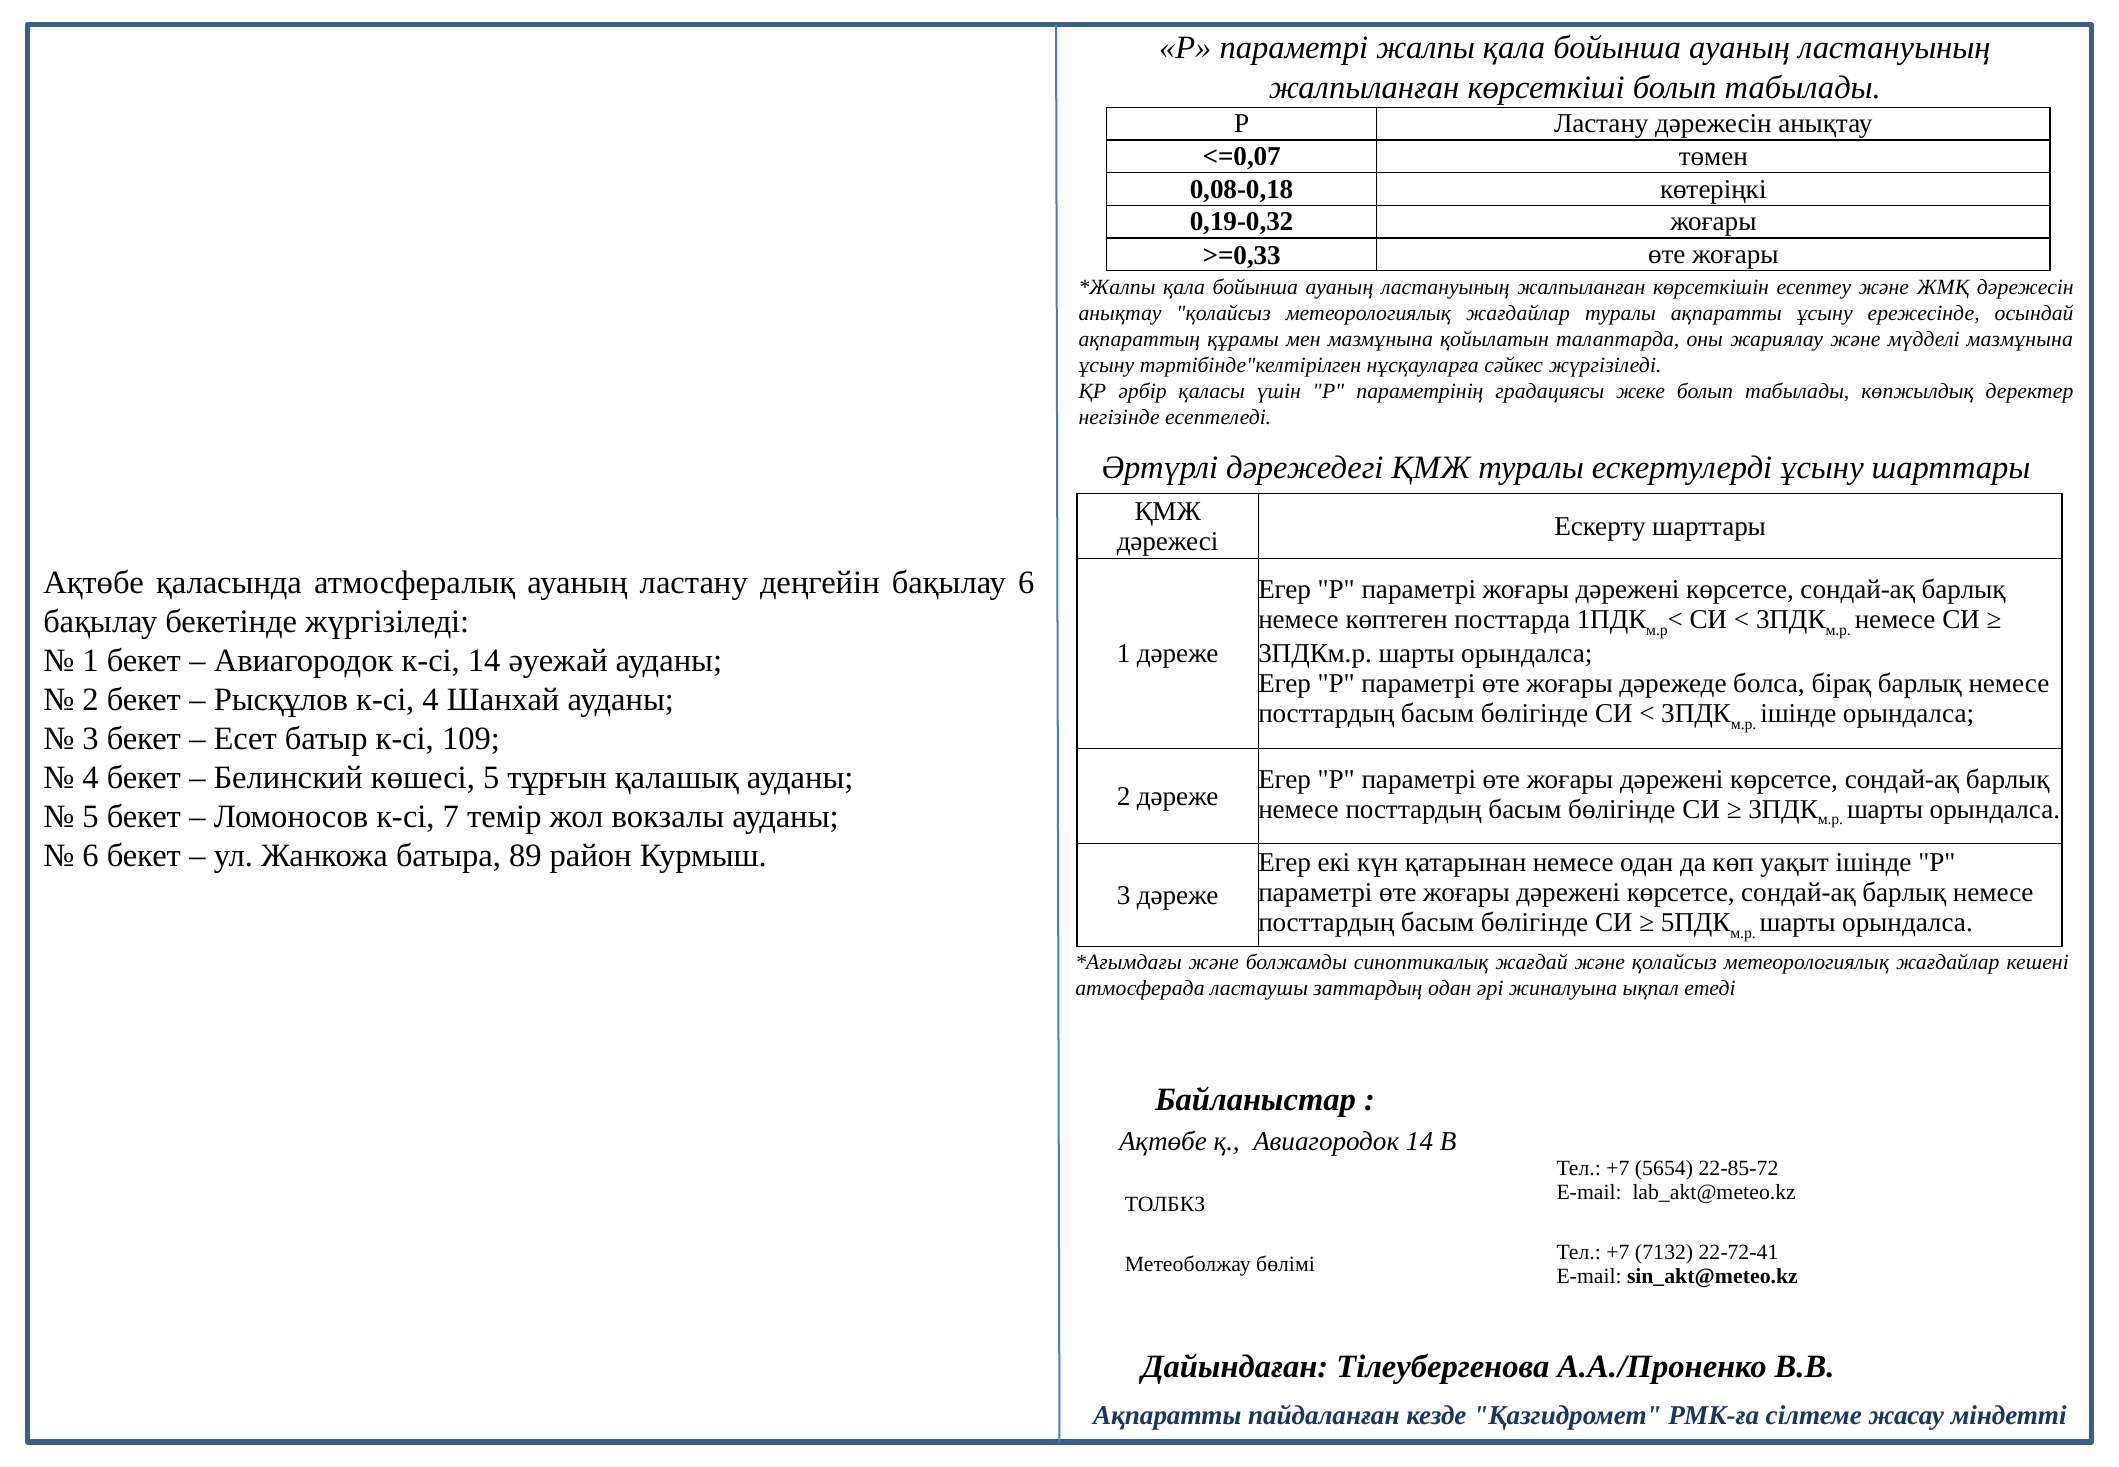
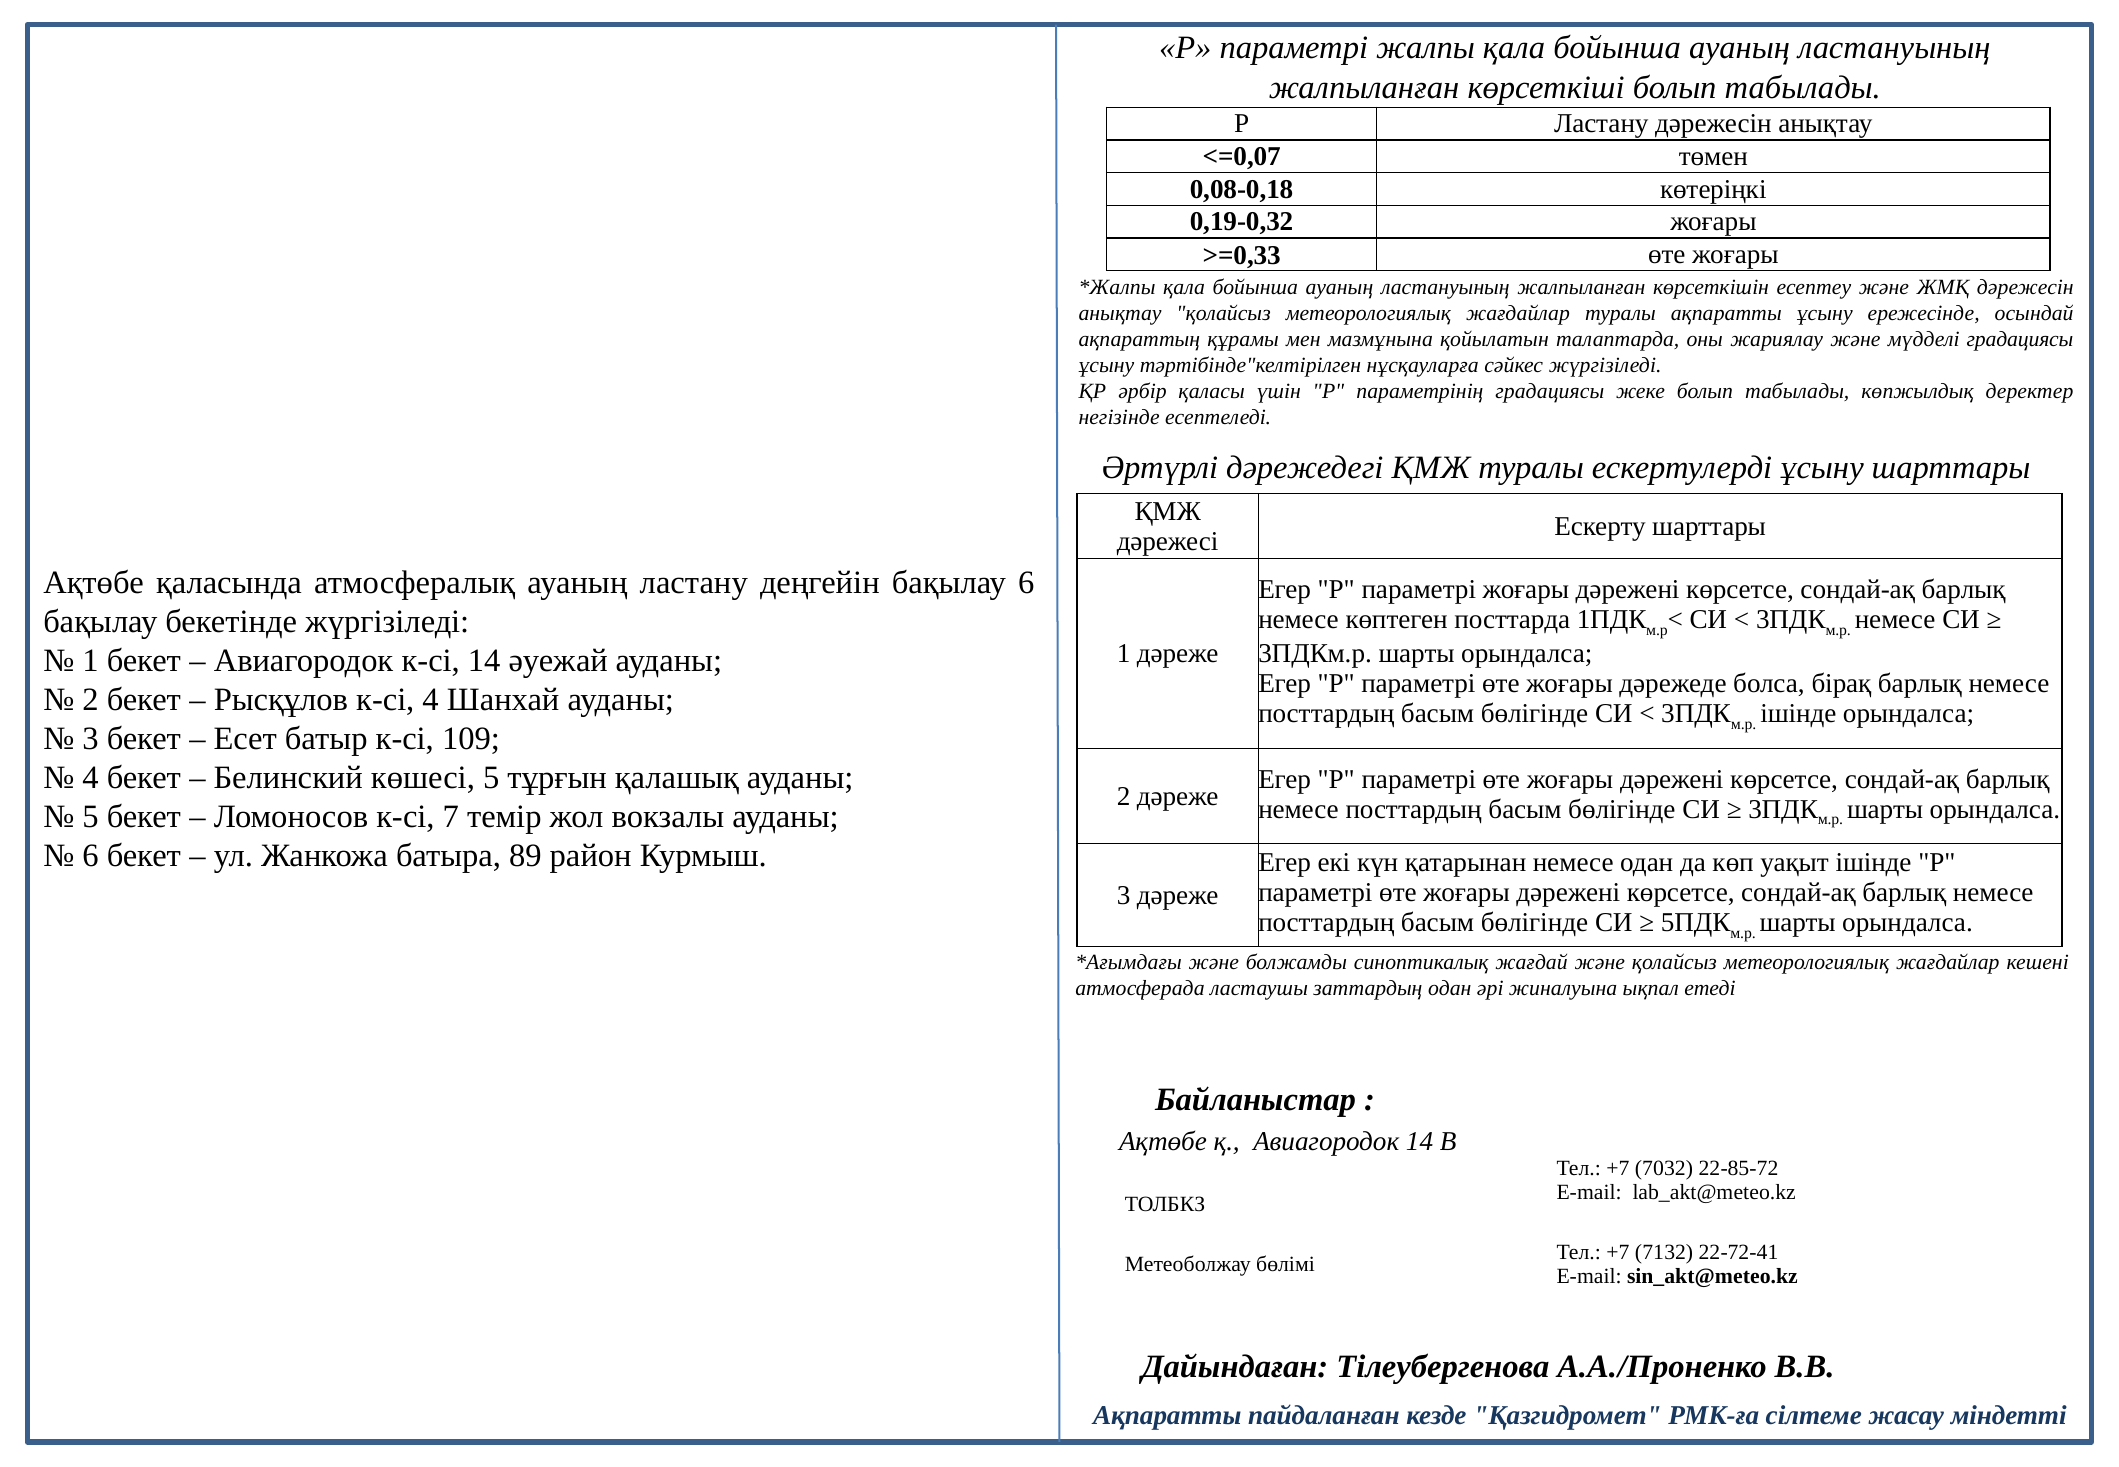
мүдделі мазмұнына: мазмұнына -> градациясы (2020, 340)
5654: 5654 -> 7032 (1664, 1168)
